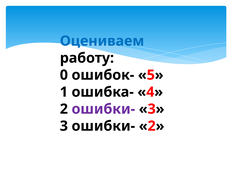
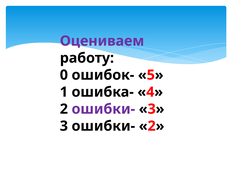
Оцениваем colour: blue -> purple (102, 41)
